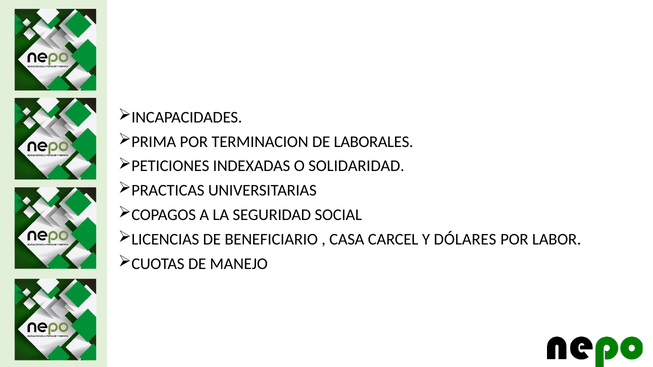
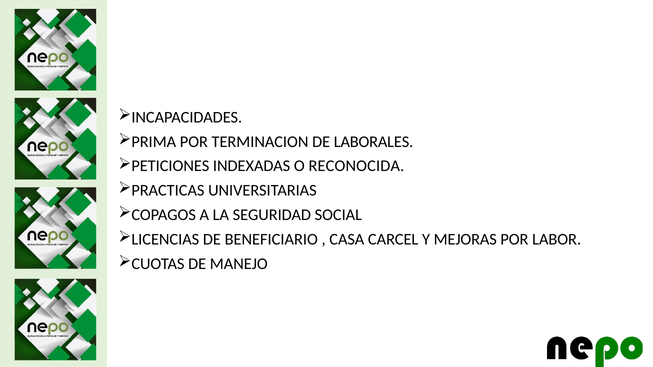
SOLIDARIDAD: SOLIDARIDAD -> RECONOCIDA (356, 166)
DÓLARES: DÓLARES -> MEJORAS (465, 240)
